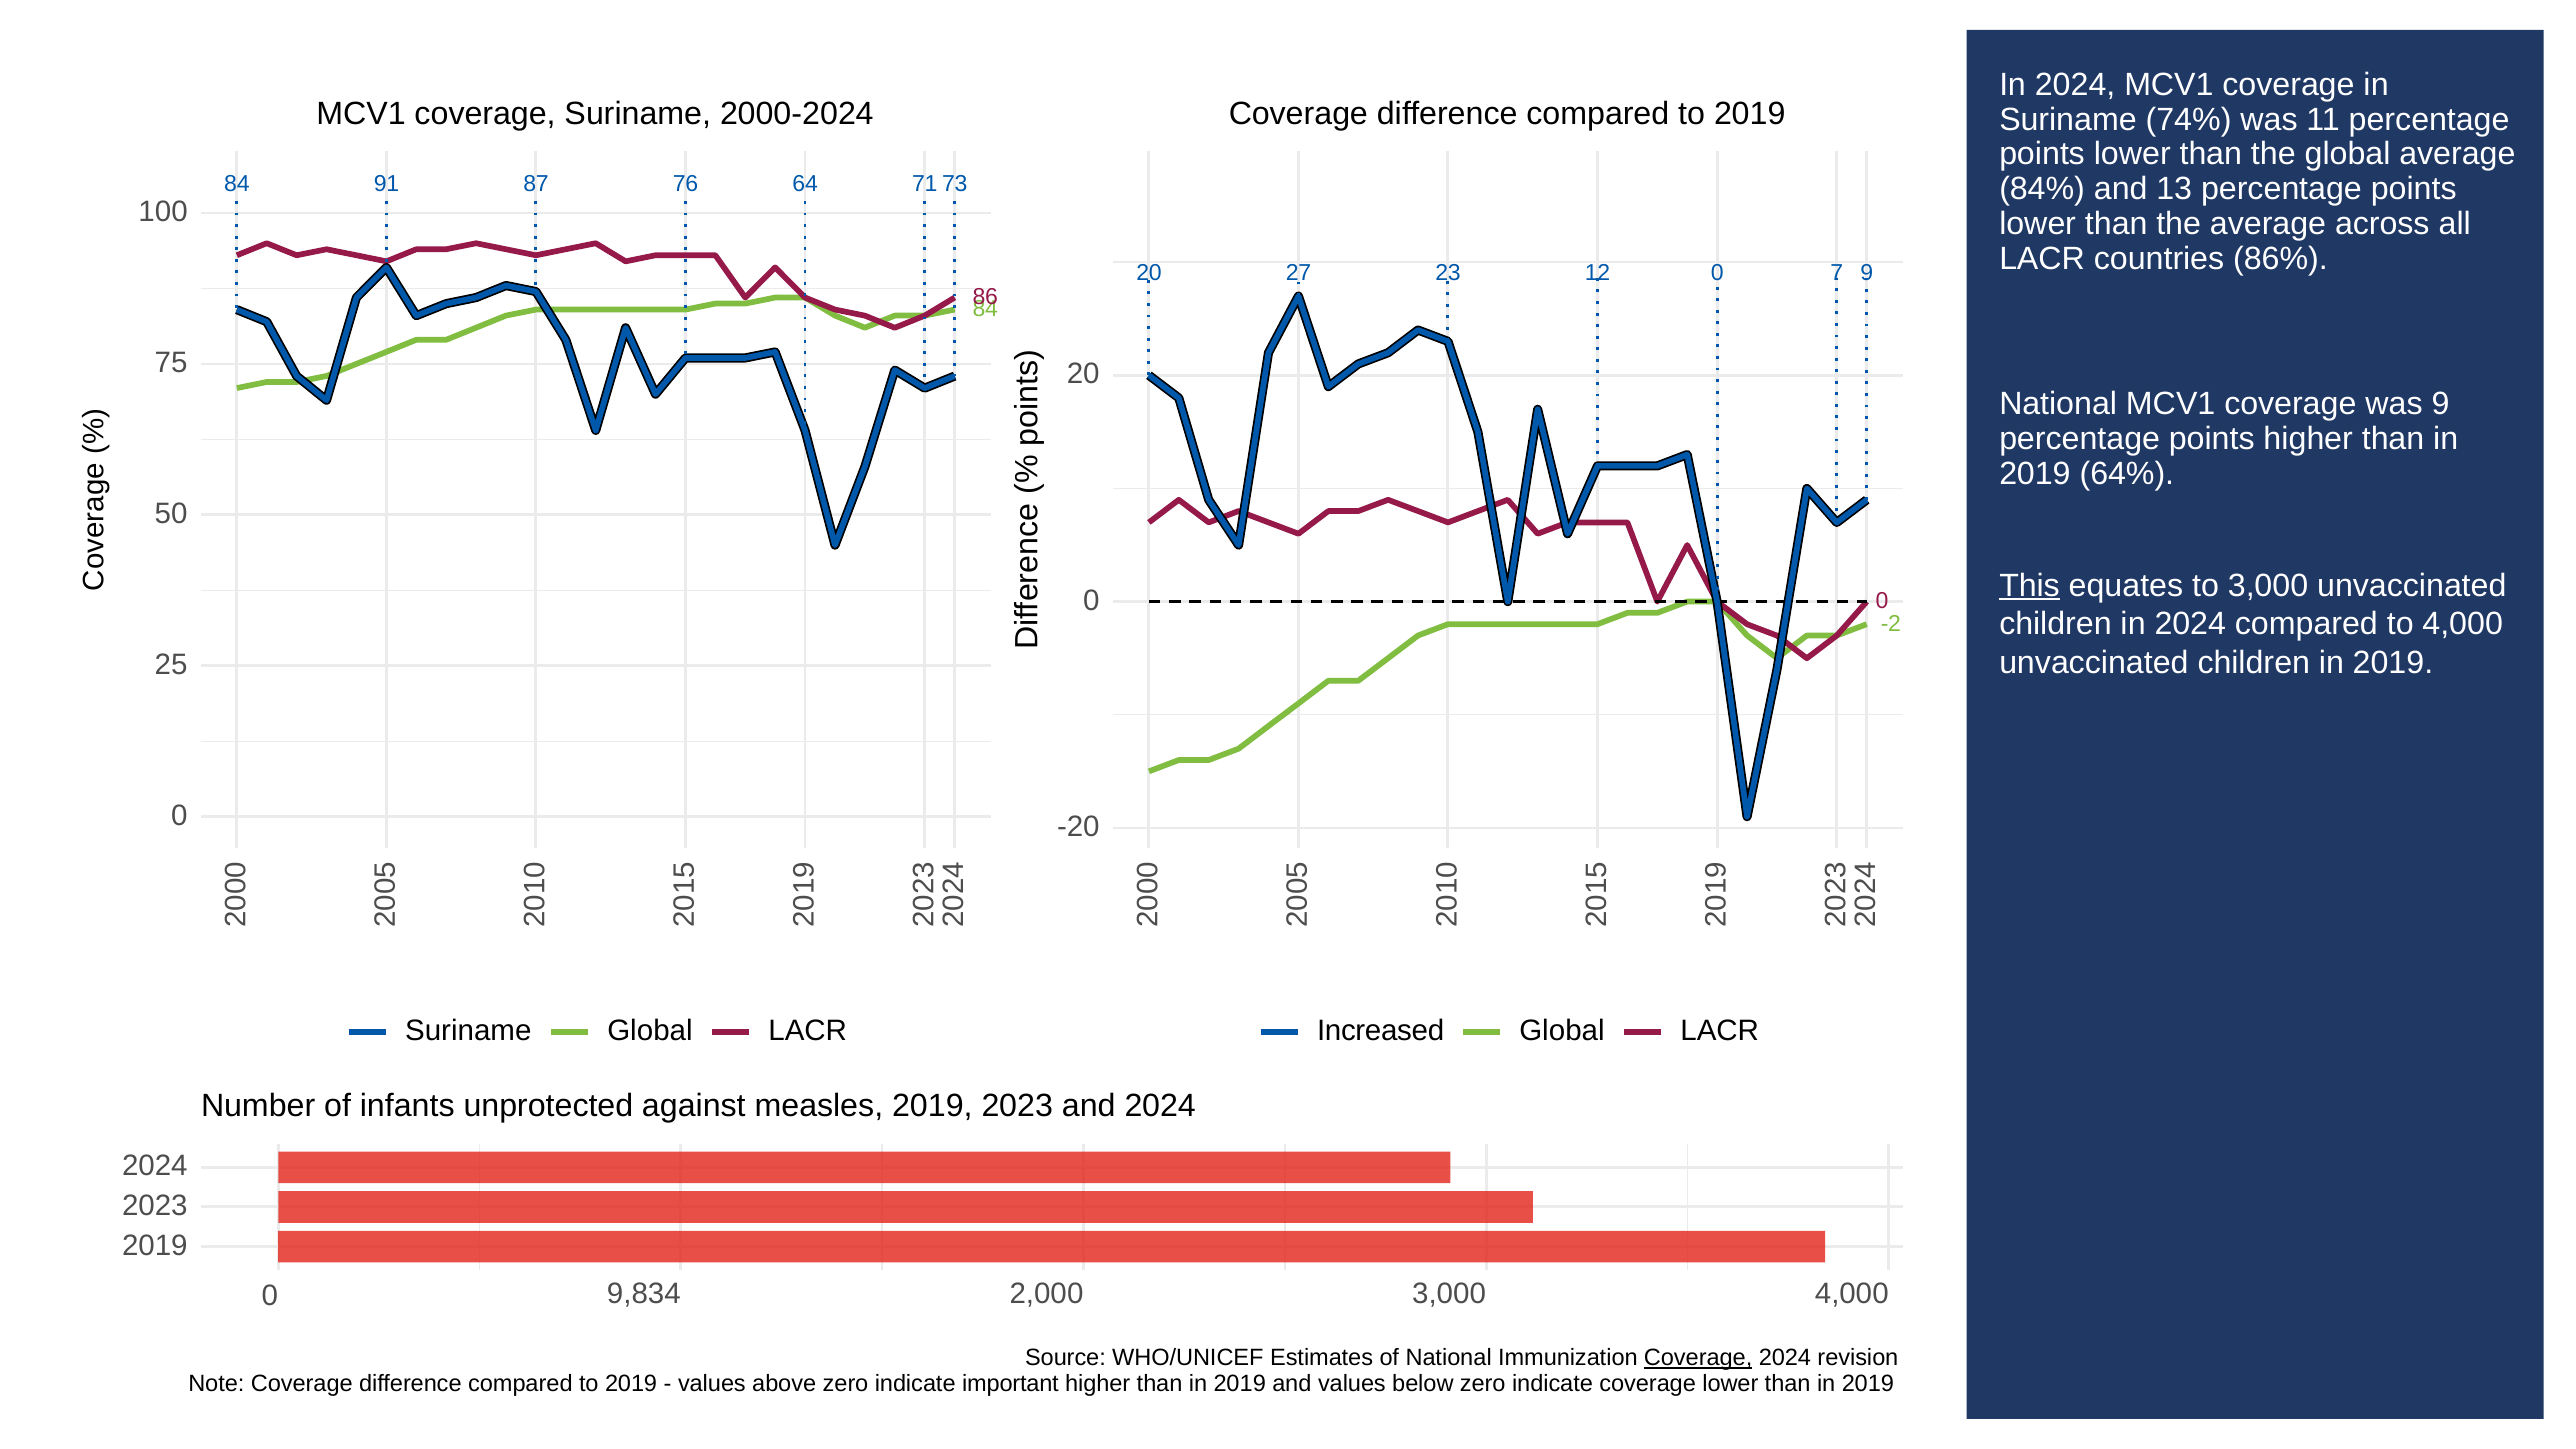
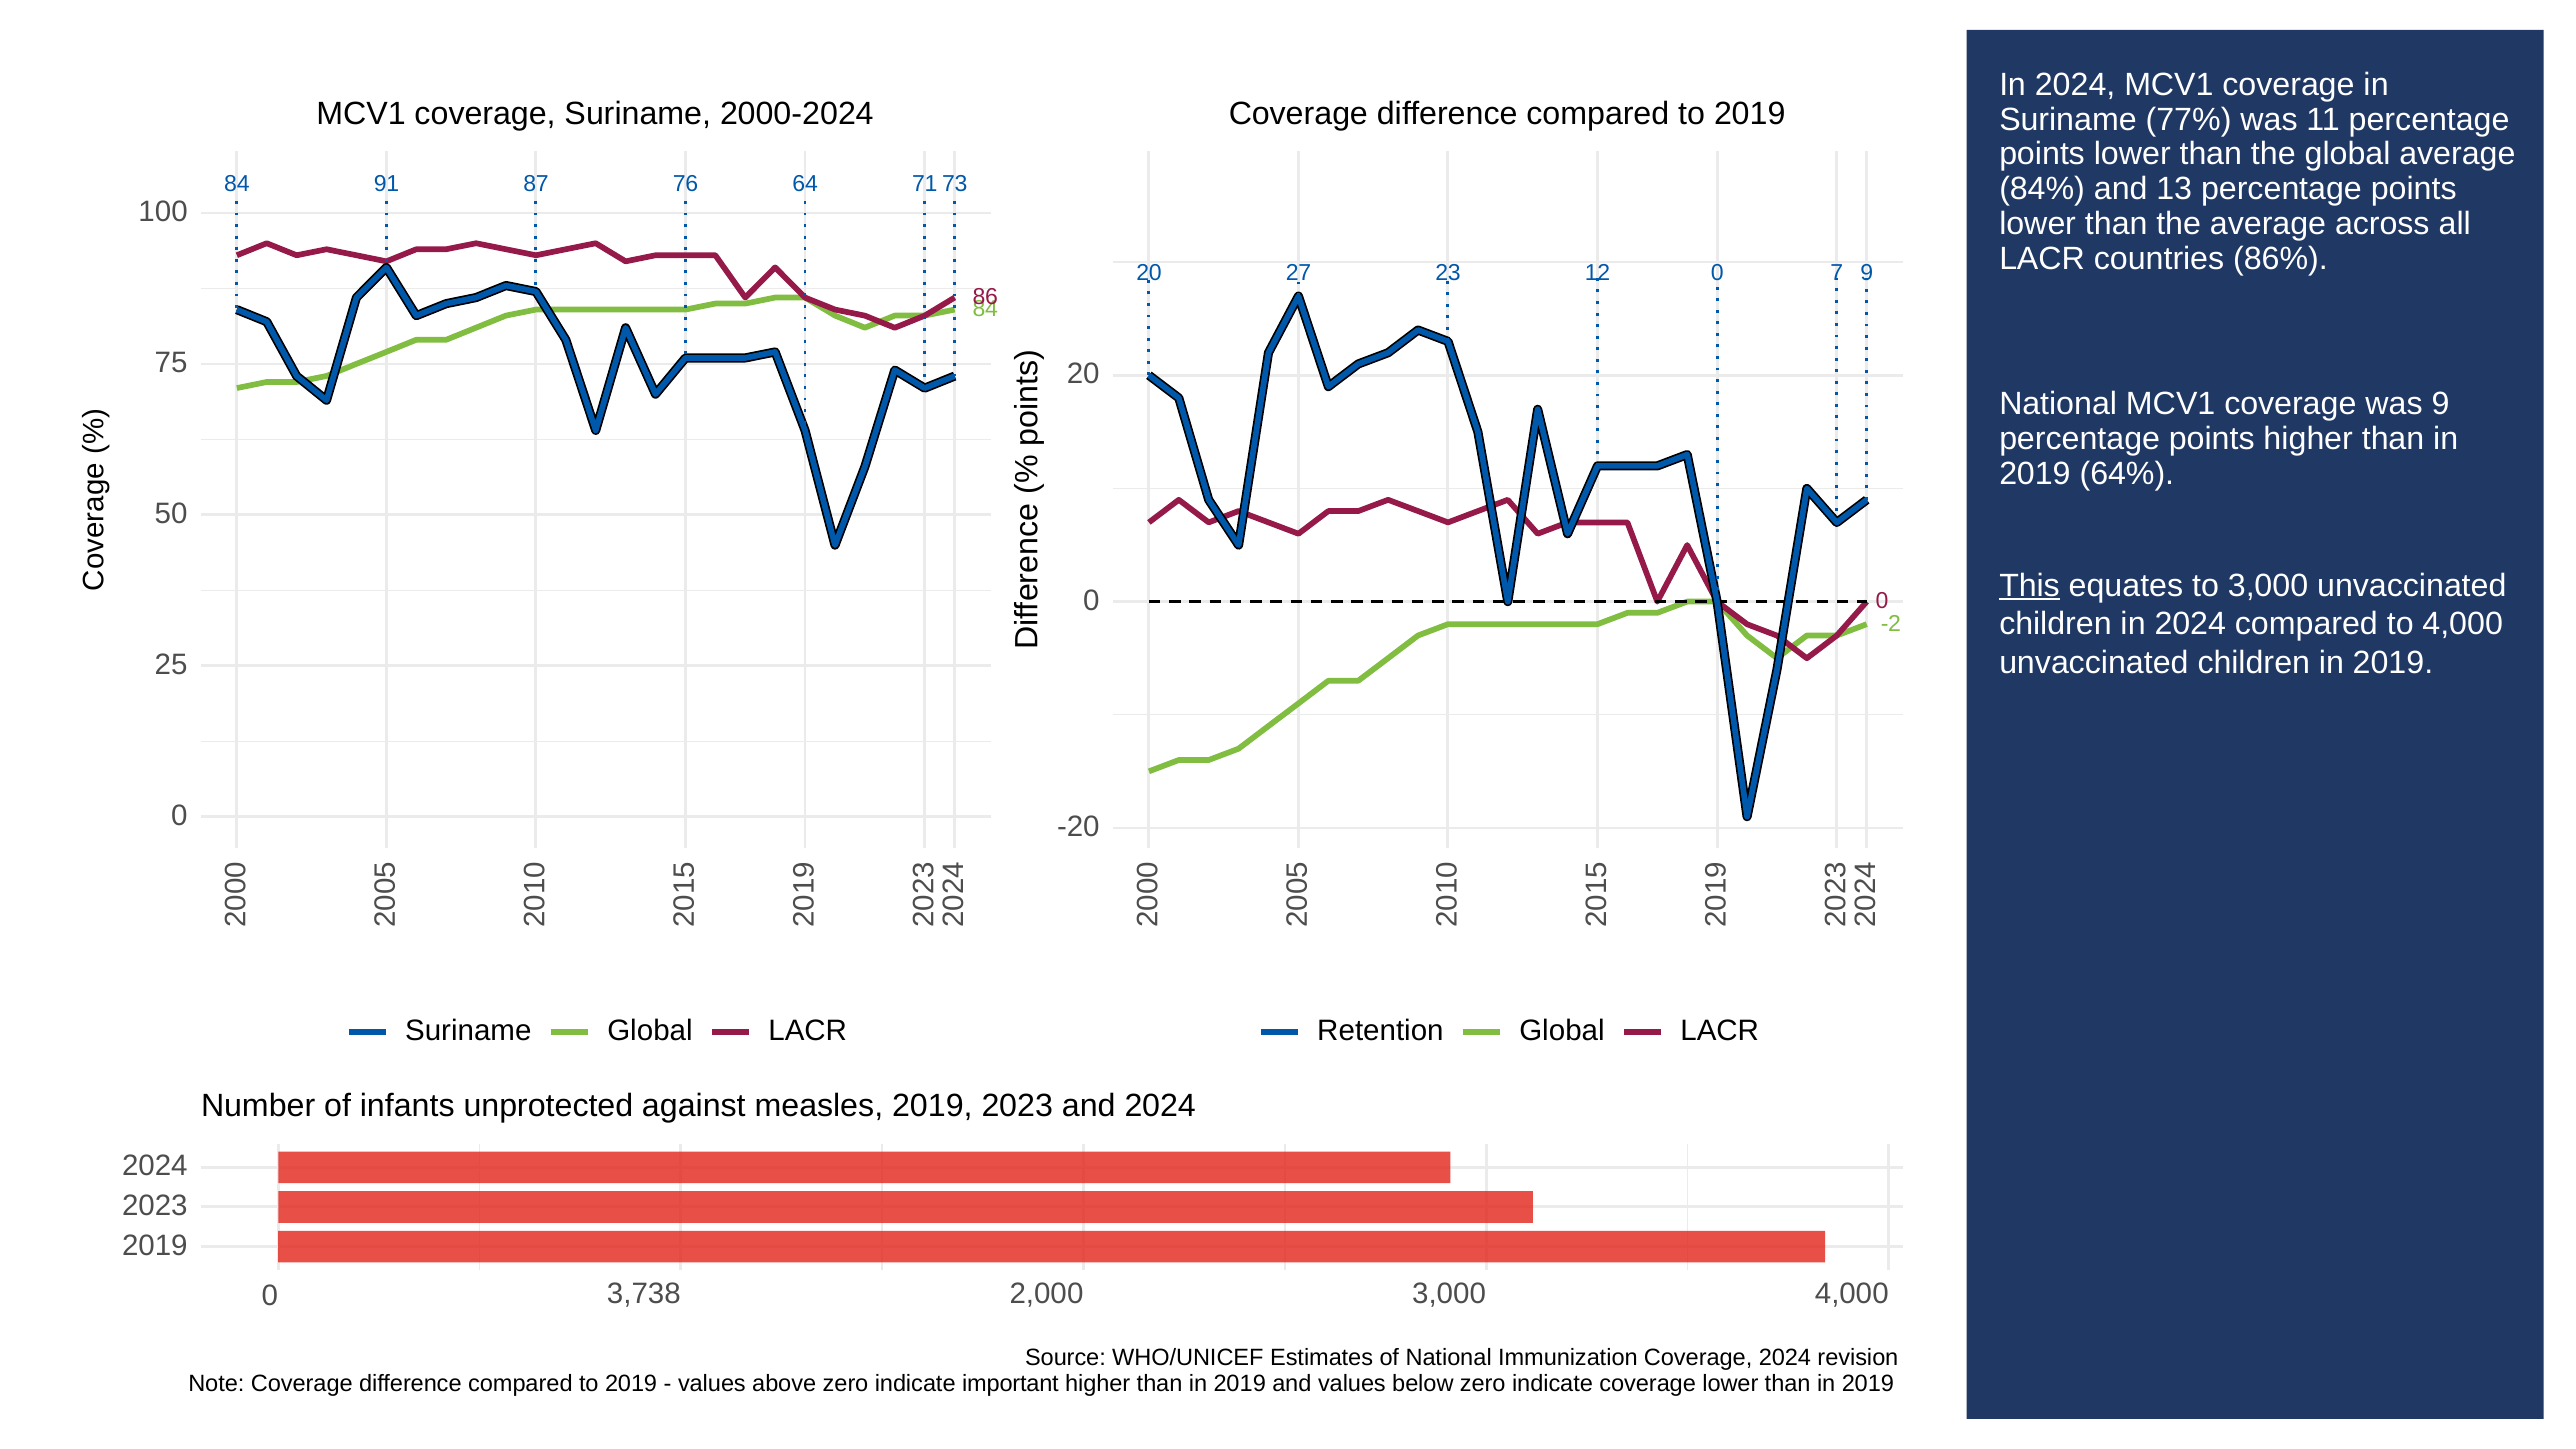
74%: 74% -> 77% (2189, 119)
Increased: Increased -> Retention (1380, 1030)
9,834: 9,834 -> 3,738 (644, 1294)
Coverage underline: present -> none (1698, 1358)
